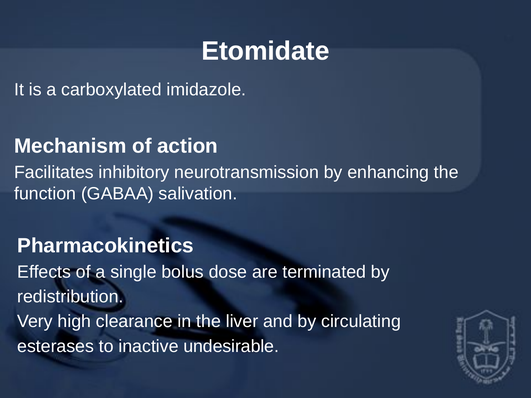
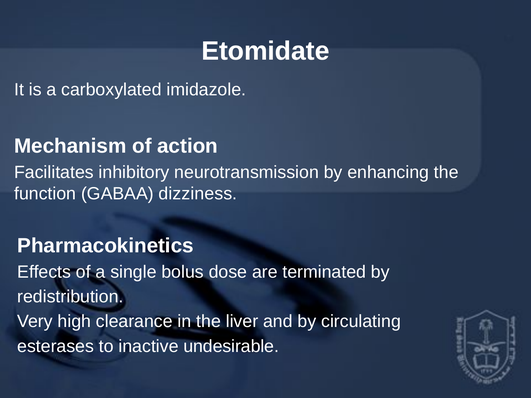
salivation: salivation -> dizziness (198, 194)
